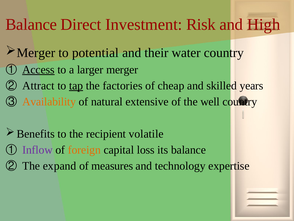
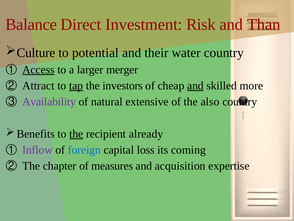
High: High -> Than (264, 24)
Merger: Merger -> Culture (36, 53)
factories: factories -> investors (123, 86)
and underline: none -> present (195, 86)
years: years -> more (251, 86)
Availability colour: orange -> purple (49, 102)
well: well -> also (210, 102)
the underline: none -> present (76, 134)
volatile: volatile -> already (146, 134)
foreign colour: orange -> blue (84, 150)
its balance: balance -> coming (188, 150)
expand: expand -> chapter (60, 166)
technology: technology -> acquisition (180, 166)
